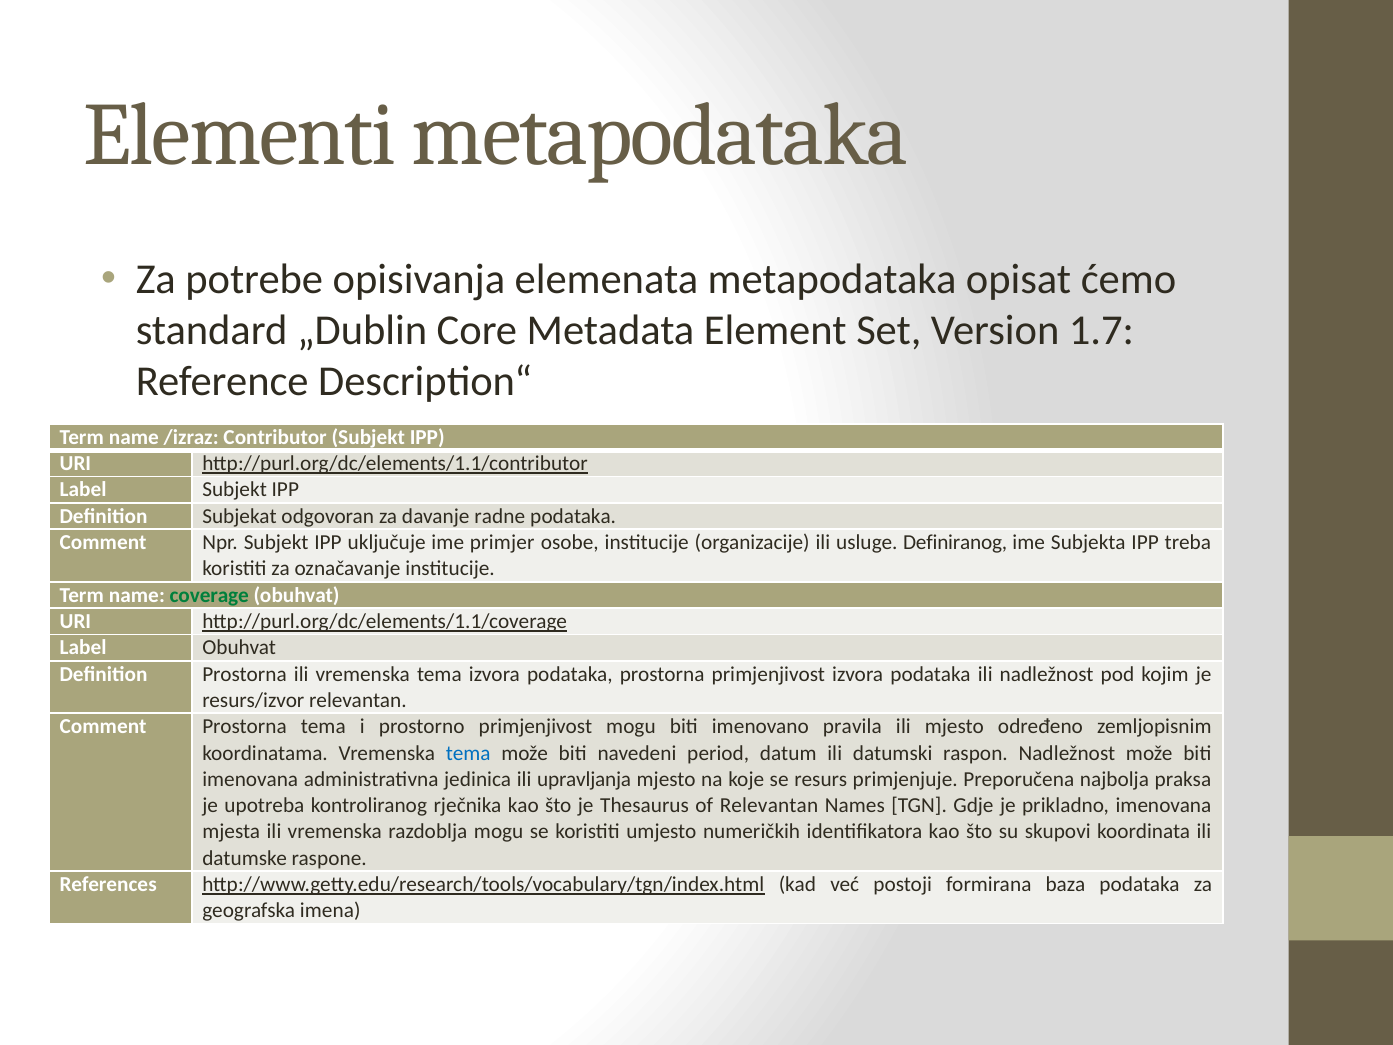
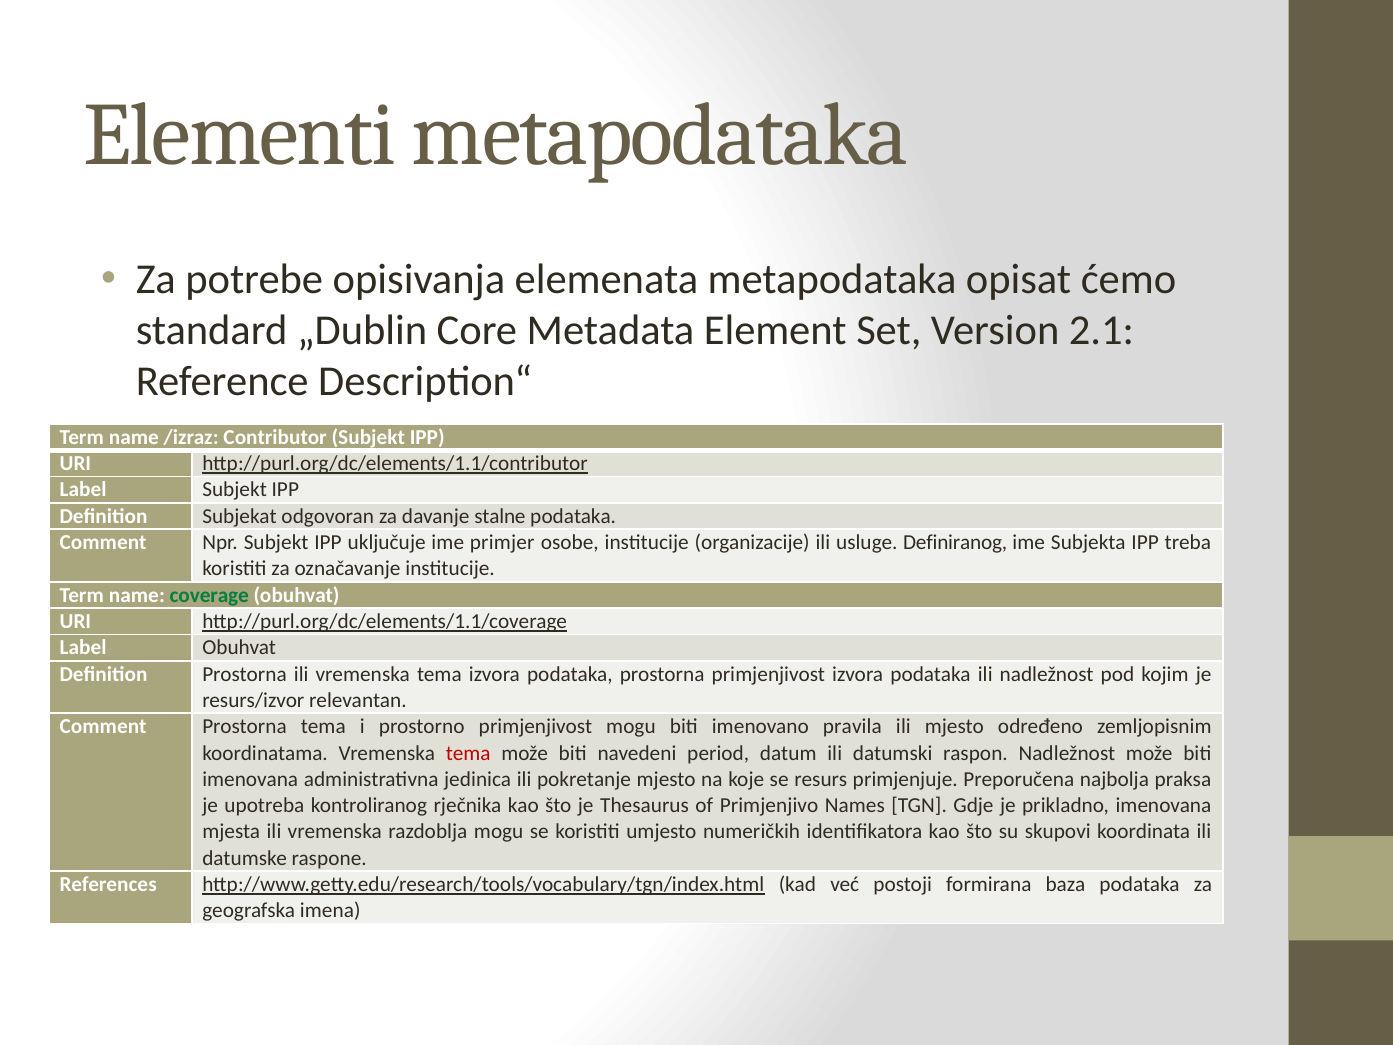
1.7: 1.7 -> 2.1 (1101, 330)
radne: radne -> stalne (500, 516)
tema colour: blue -> red (468, 753)
upravljanja: upravljanja -> pokretanje (584, 779)
of Relevantan: Relevantan -> Primjenjivo (769, 805)
